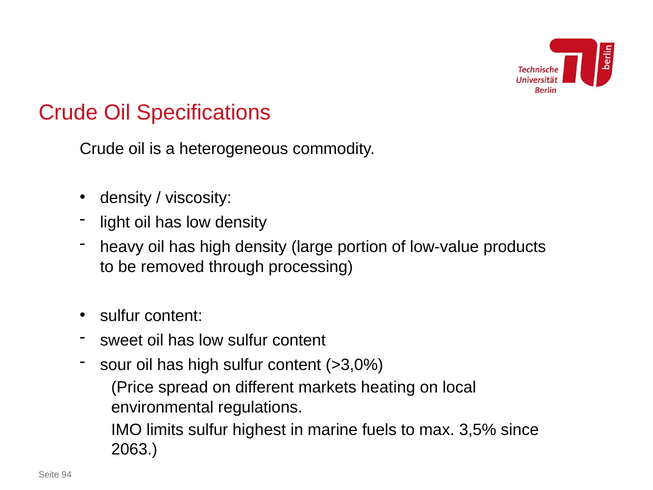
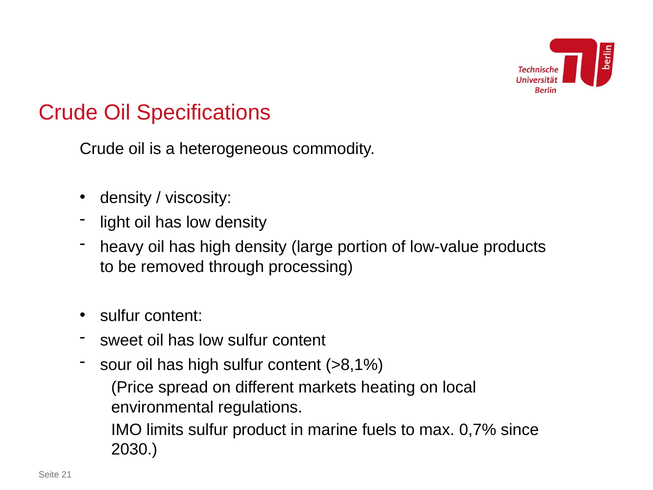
>3,0%: >3,0% -> >8,1% (354, 364)
highest: highest -> product (259, 430)
3,5%: 3,5% -> 0,7% (478, 430)
2063: 2063 -> 2030 (134, 449)
94: 94 -> 21 (67, 474)
